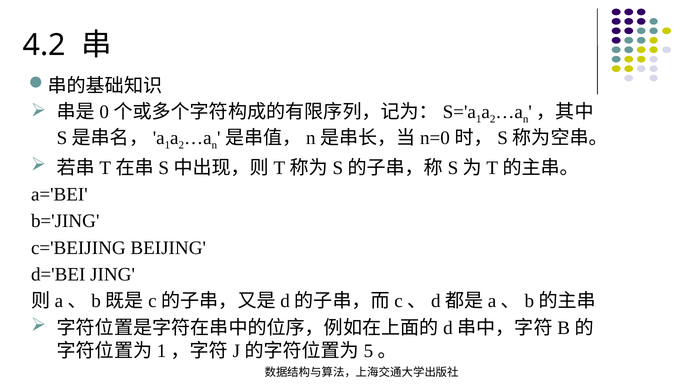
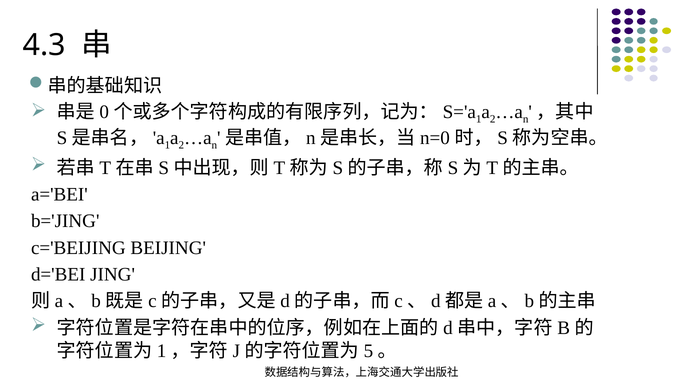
4.2: 4.2 -> 4.3 (44, 45)
